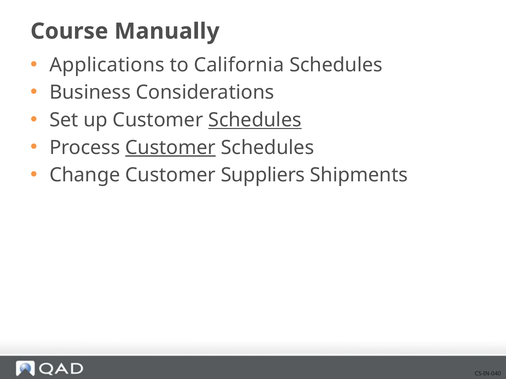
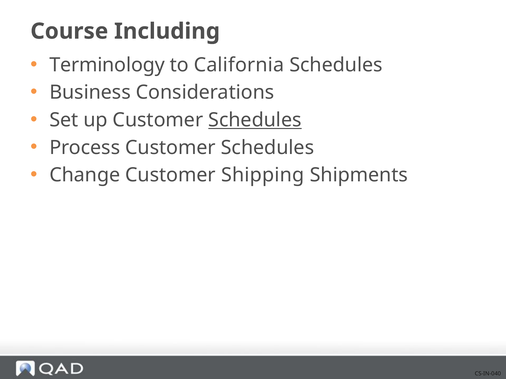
Manually: Manually -> Including (167, 31)
Applications: Applications -> Terminology (107, 65)
Customer underline: present -> none (170, 148)
Suppliers: Suppliers -> Shipping (263, 175)
